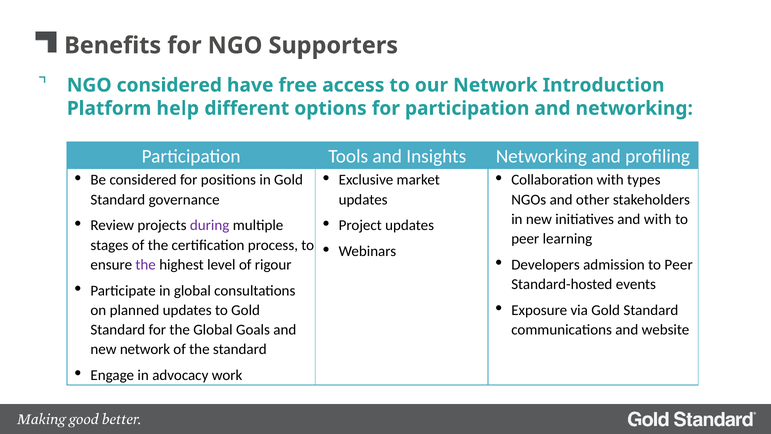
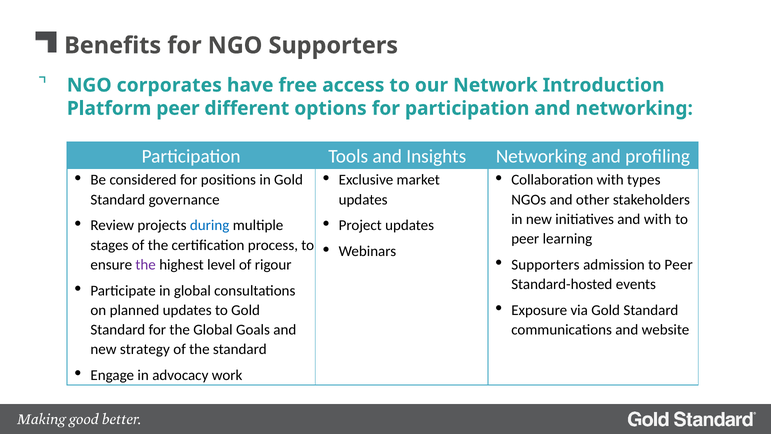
NGO considered: considered -> corporates (169, 85)
Platform help: help -> peer (178, 108)
during colour: purple -> blue (210, 225)
Developers: Developers -> Supporters (545, 264)
new network: network -> strategy (145, 349)
